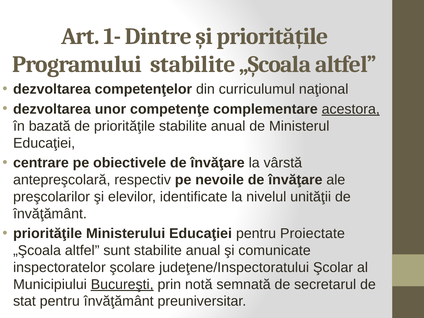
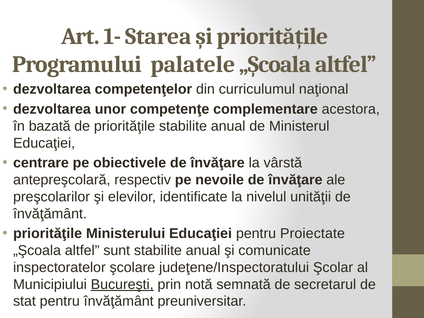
Dintre: Dintre -> Starea (158, 36)
Programului stabilite: stabilite -> palatele (193, 65)
acestora underline: present -> none (351, 109)
